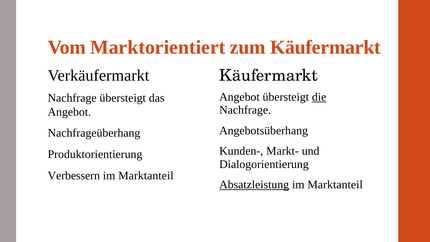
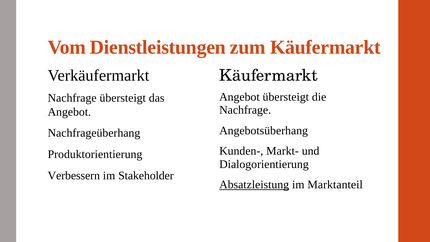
Marktorientiert: Marktorientiert -> Dienstleistungen (158, 47)
die underline: present -> none (319, 97)
Marktanteil: Marktanteil -> Stakeholder (146, 175)
